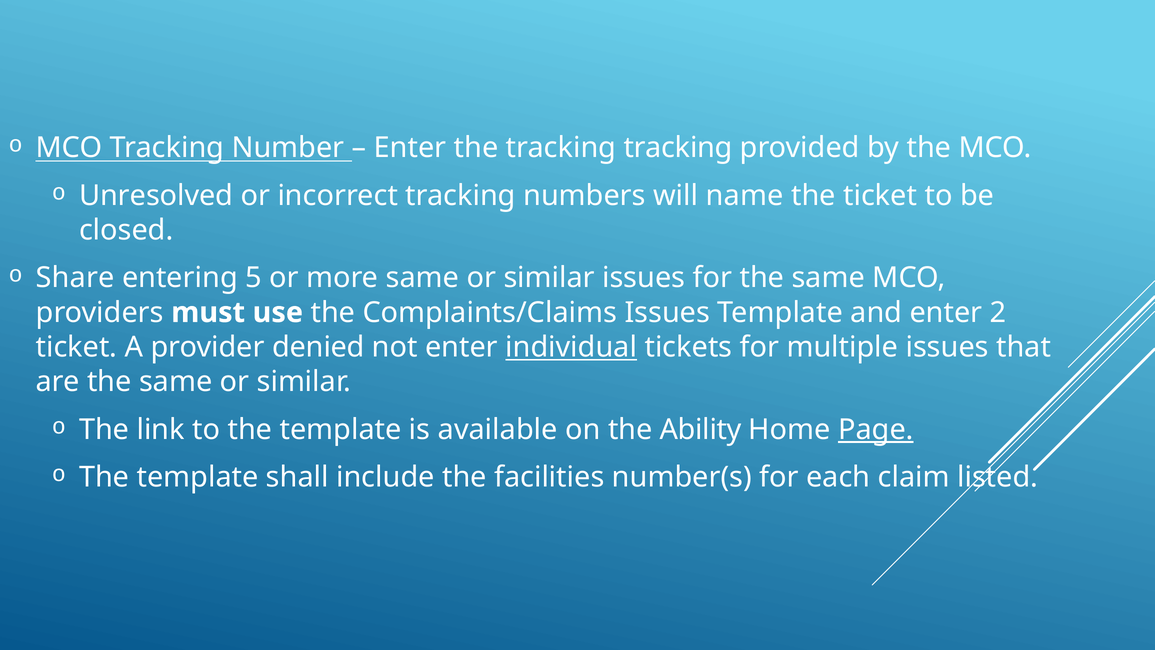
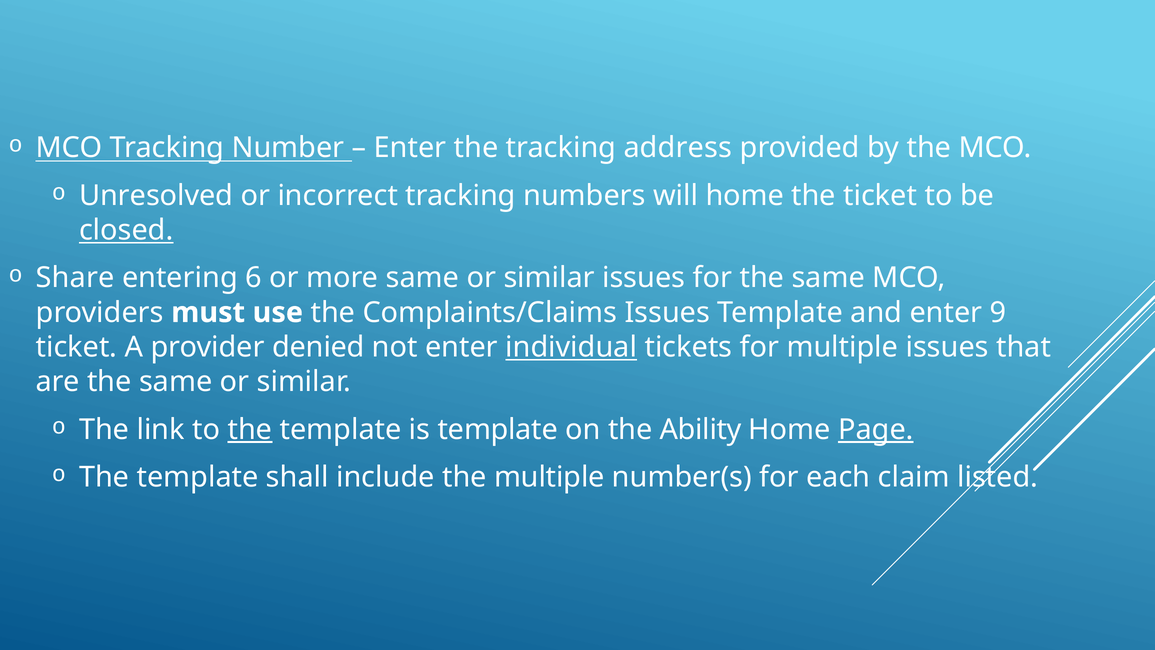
tracking tracking: tracking -> address (678, 148)
will name: name -> home (745, 195)
closed underline: none -> present (126, 230)
5: 5 -> 6 (254, 278)
2: 2 -> 9 (998, 312)
the underline: none -> present (250, 429)
is available: available -> template (498, 429)
the facilities: facilities -> multiple (549, 477)
